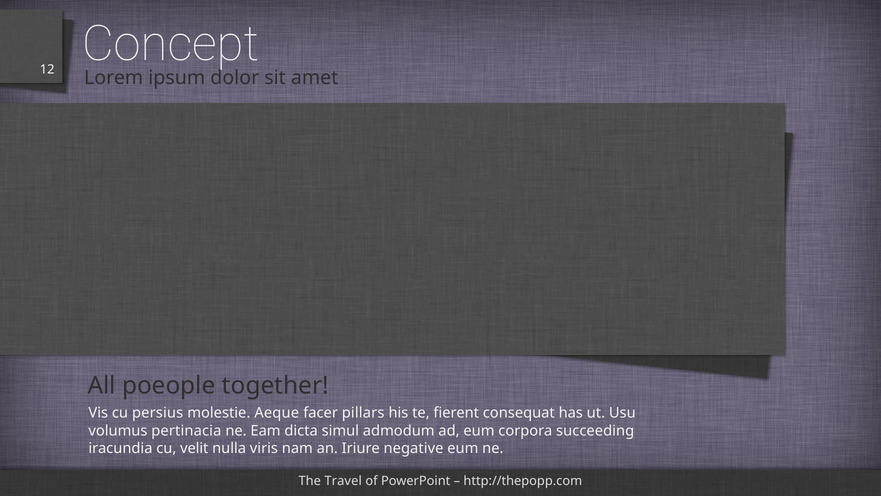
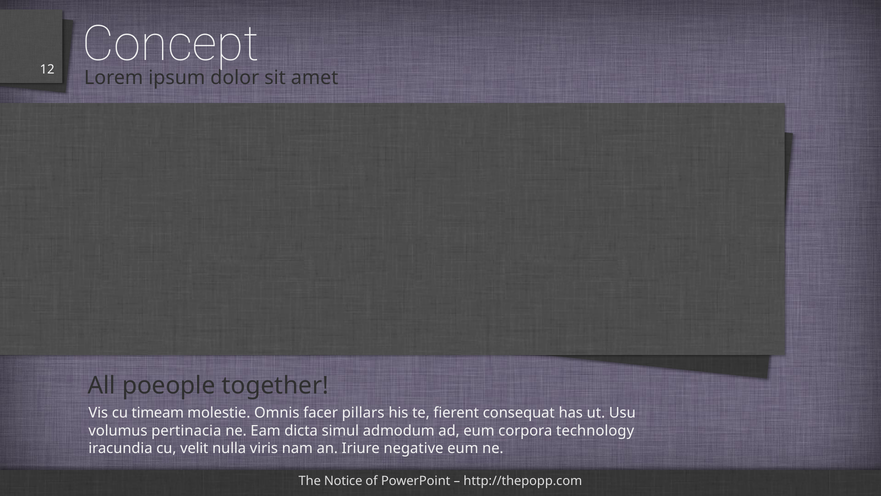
persius: persius -> timeam (158, 413)
Aeque: Aeque -> Omnis (277, 413)
succeeding: succeeding -> technology (595, 430)
Travel: Travel -> Notice (343, 481)
